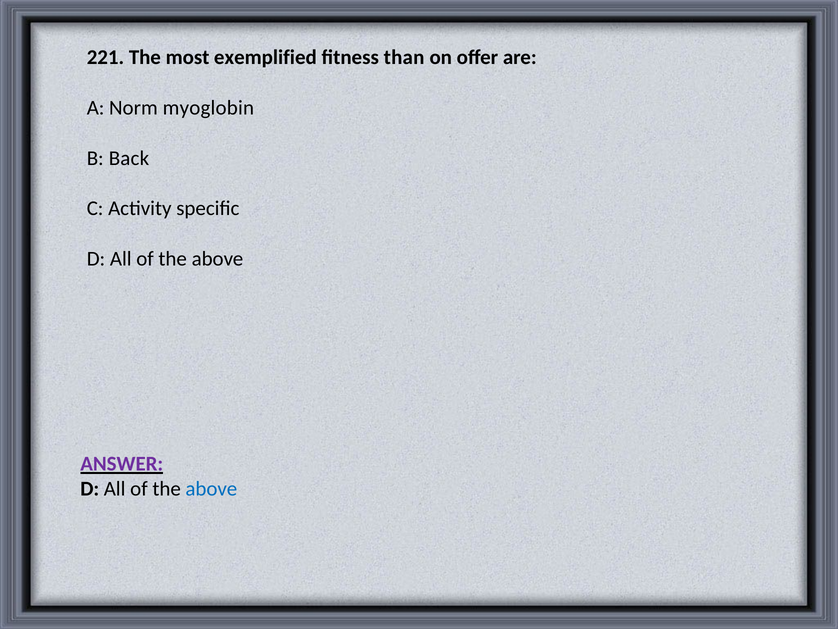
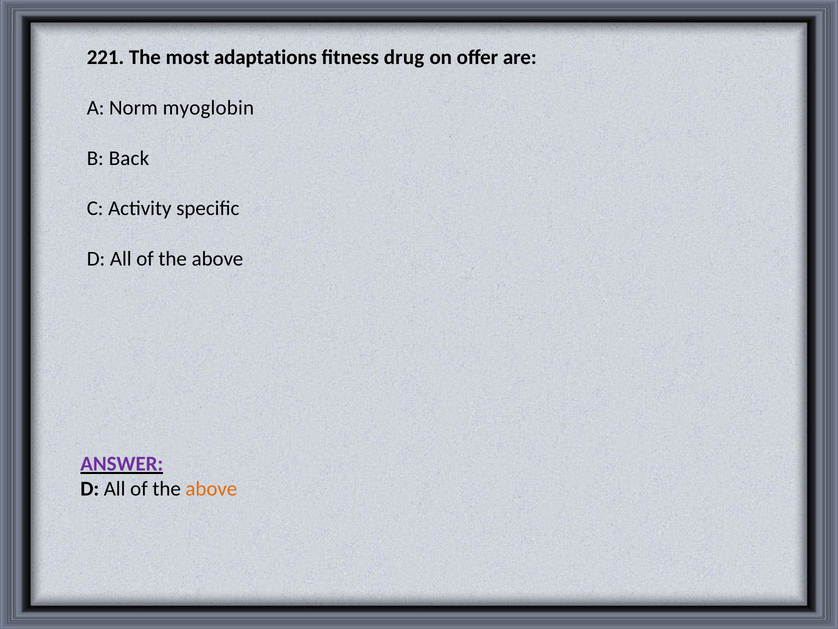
exemplified: exemplified -> adaptations (265, 57)
than: than -> drug (404, 57)
above colour: blue -> orange (211, 488)
